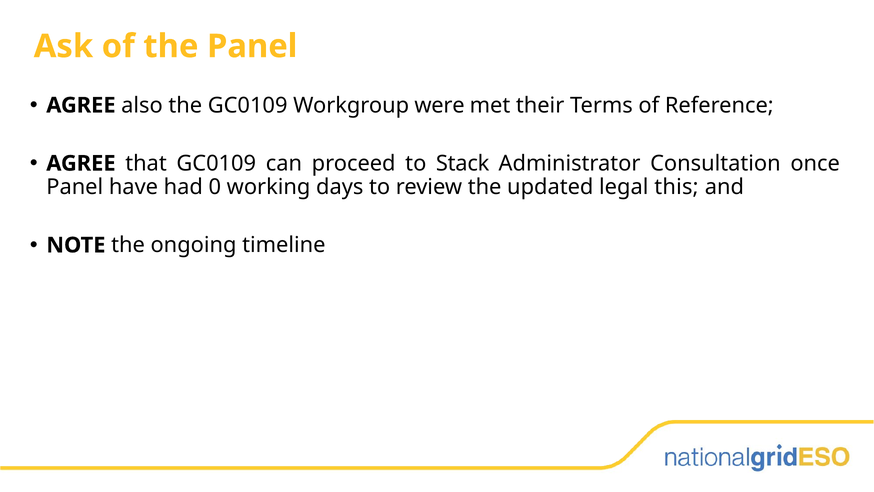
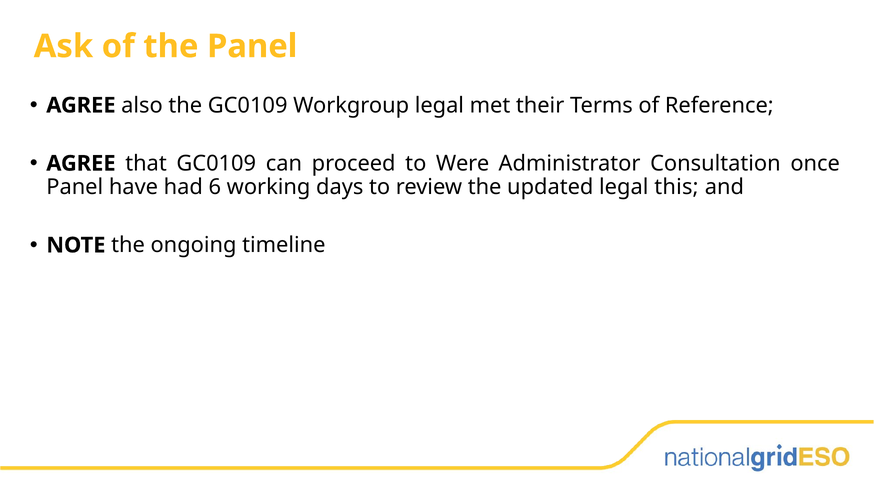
Workgroup were: were -> legal (439, 105)
Stack: Stack -> Were (463, 163)
0: 0 -> 6 (215, 187)
